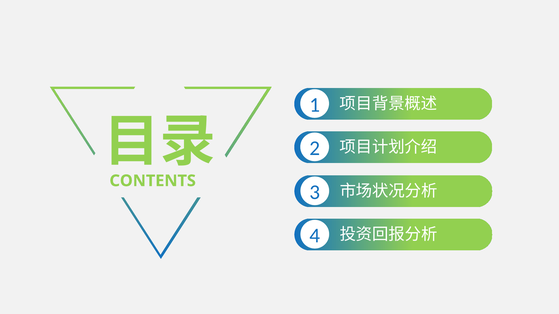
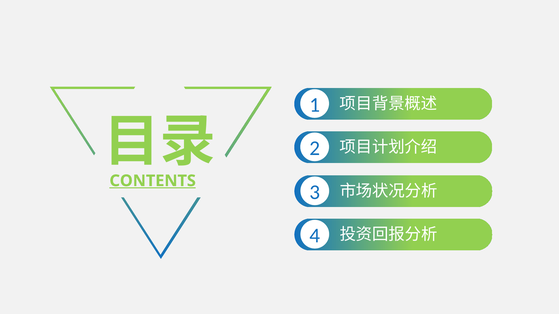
CONTENTS underline: none -> present (153, 181)
